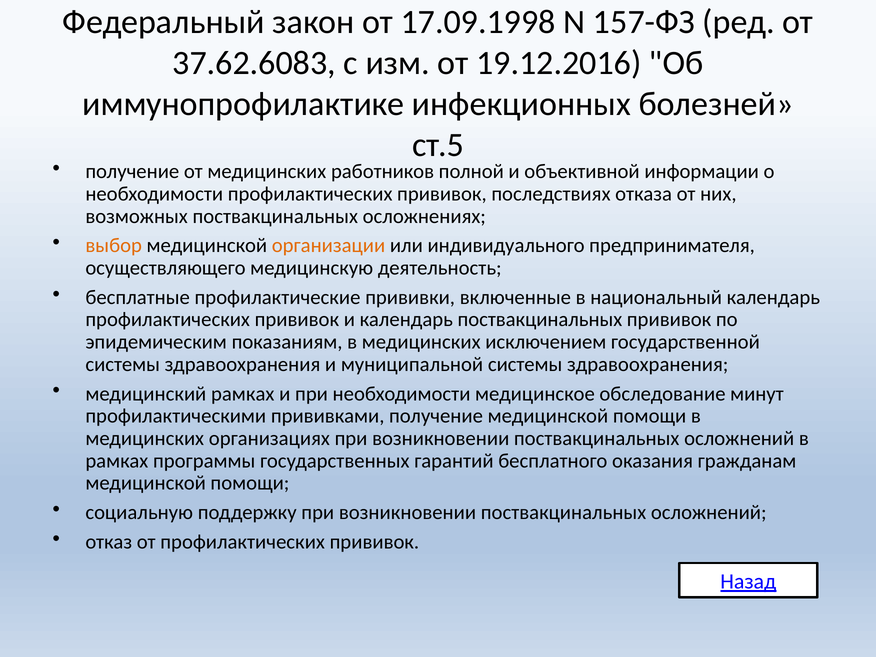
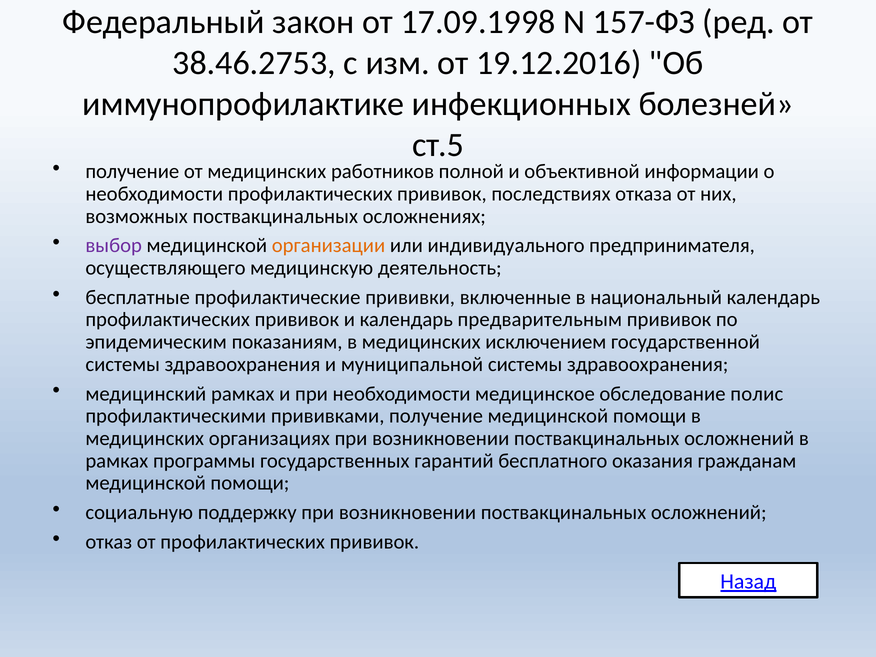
37.62.6083: 37.62.6083 -> 38.46.2753 (254, 63)
выбор colour: orange -> purple (114, 246)
календарь поствакцинальных: поствакцинальных -> предварительным (540, 320)
минут: минут -> полис (757, 394)
